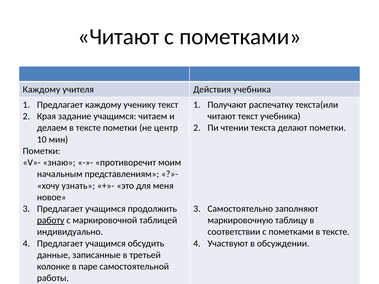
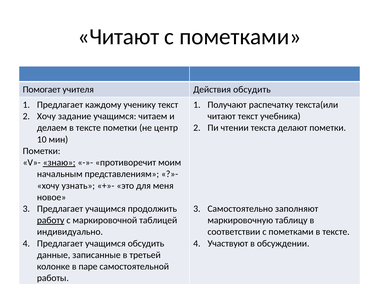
Каждому: Каждому -> Помогает (42, 89)
Действия учебника: учебника -> обсудить (252, 89)
Края: Края -> Хочу (46, 116)
знаю underline: none -> present (59, 163)
